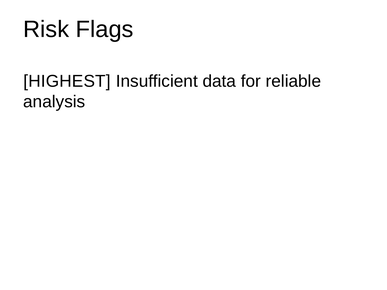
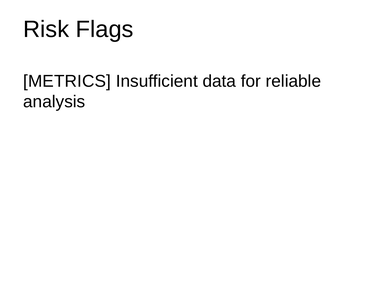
HIGHEST: HIGHEST -> METRICS (67, 81)
